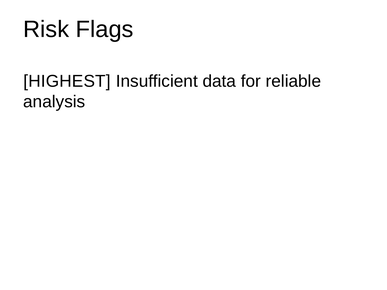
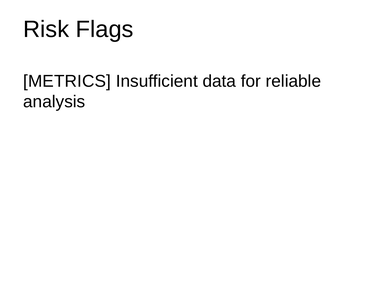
HIGHEST: HIGHEST -> METRICS (67, 81)
